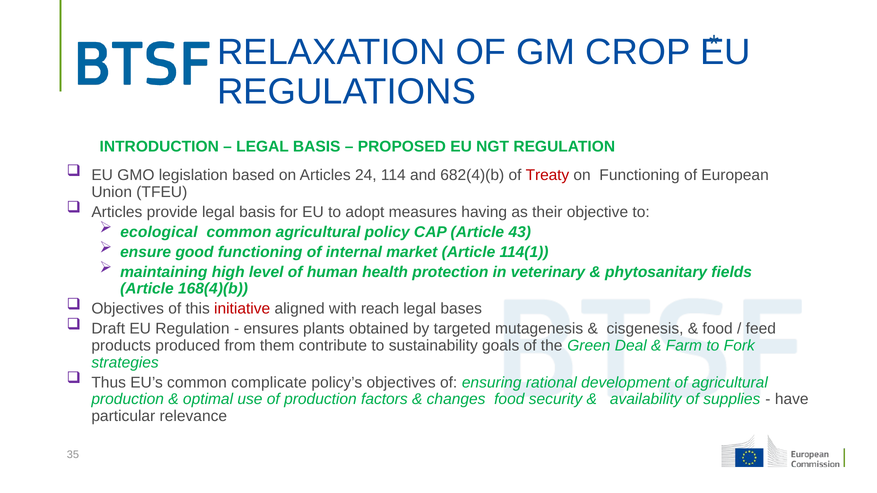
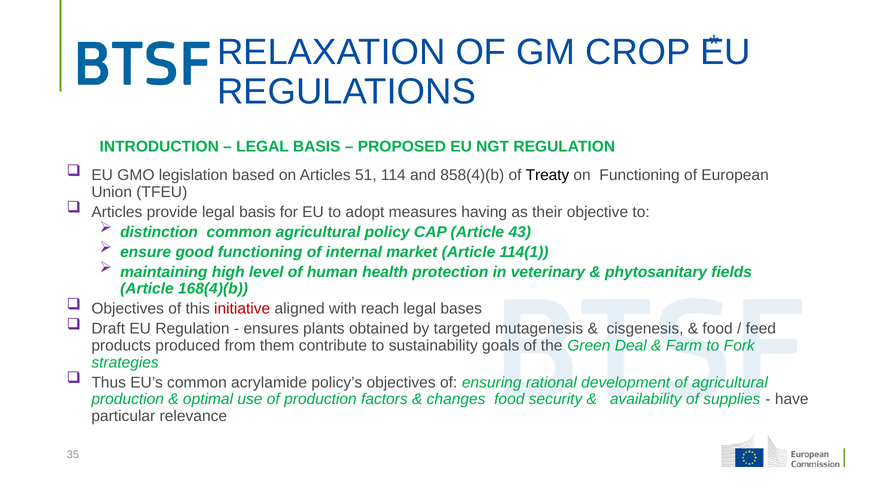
24: 24 -> 51 (366, 175)
682(4)(b: 682(4)(b -> 858(4)(b (472, 175)
Treaty colour: red -> black (547, 175)
ecological: ecological -> distinction (159, 232)
complicate: complicate -> acrylamide (269, 383)
